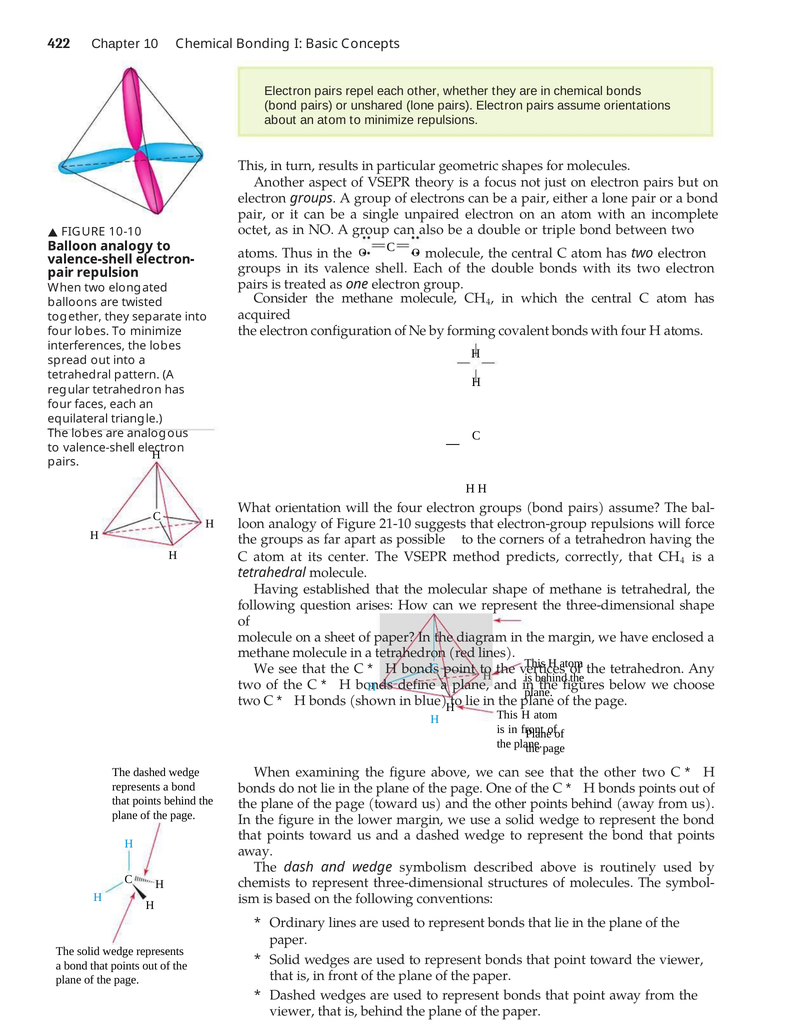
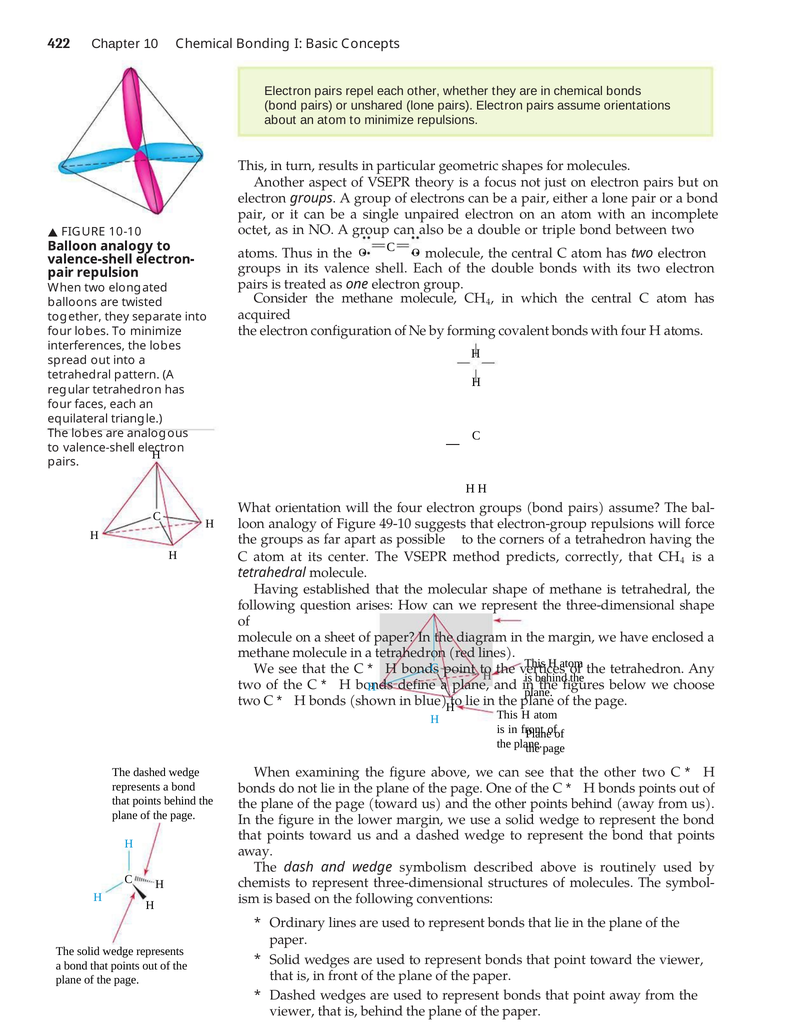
21-10: 21-10 -> 49-10 (395, 523)
